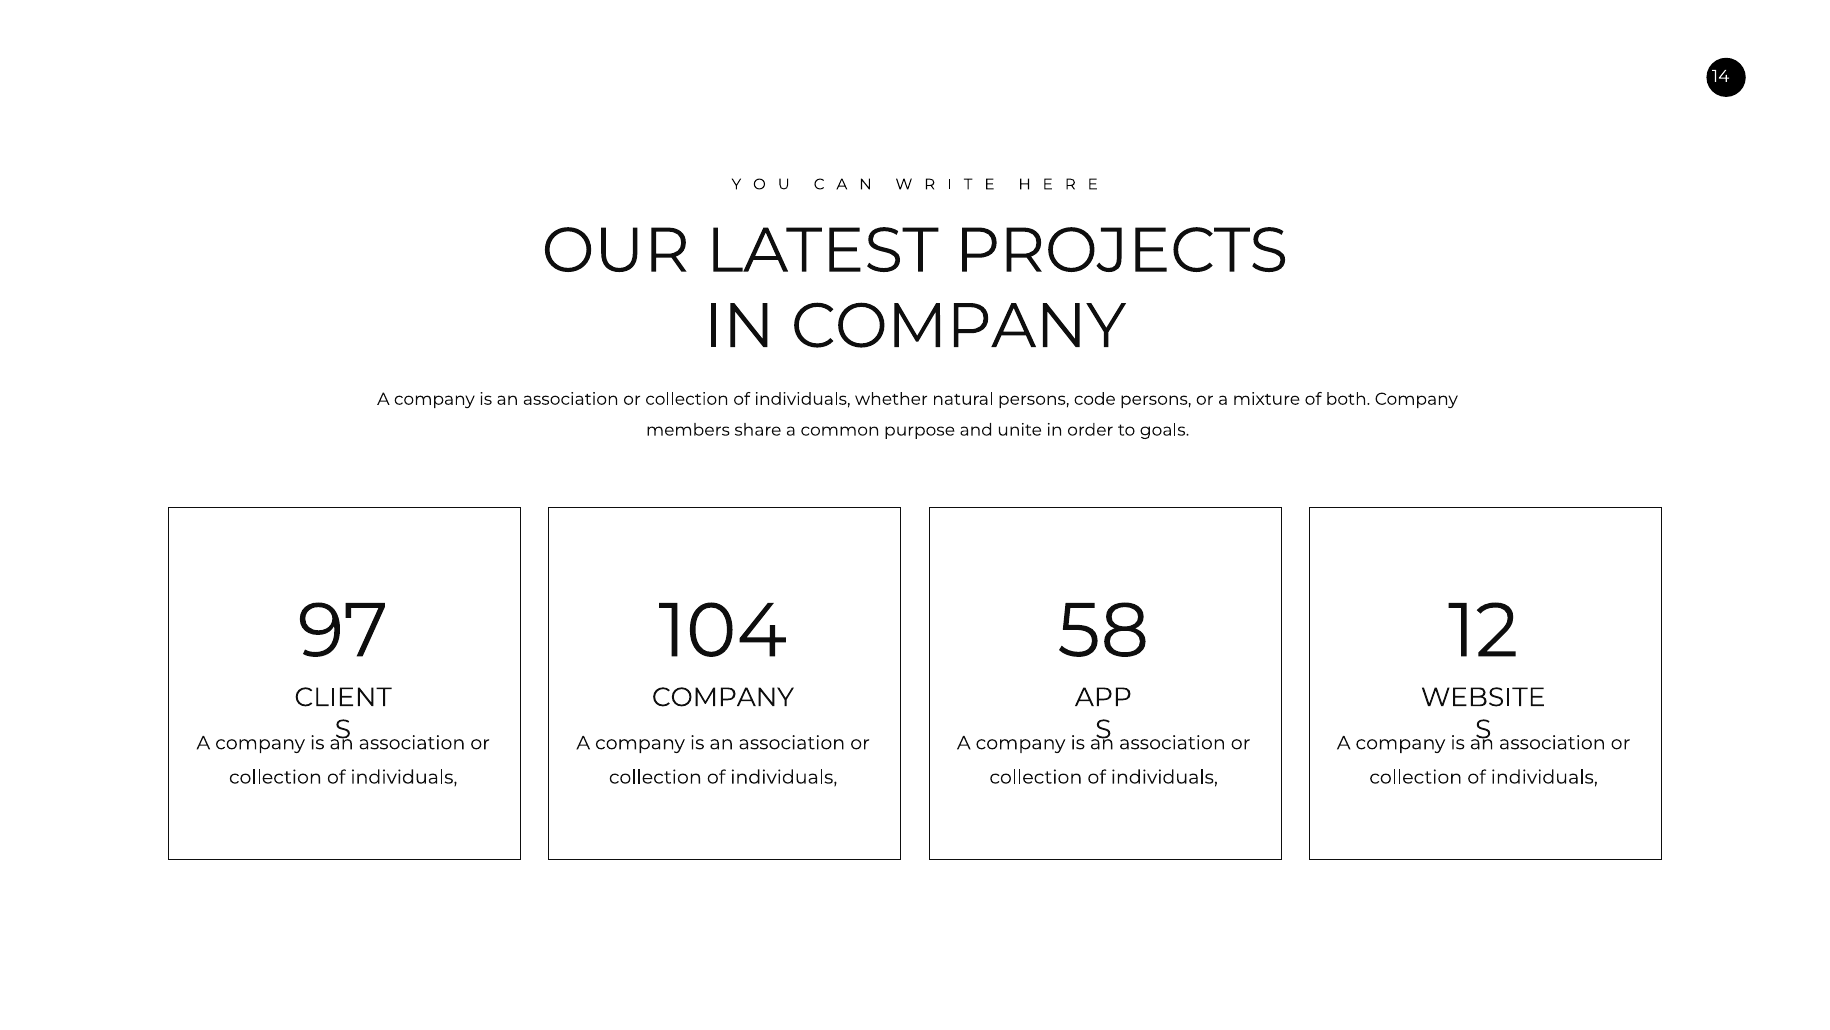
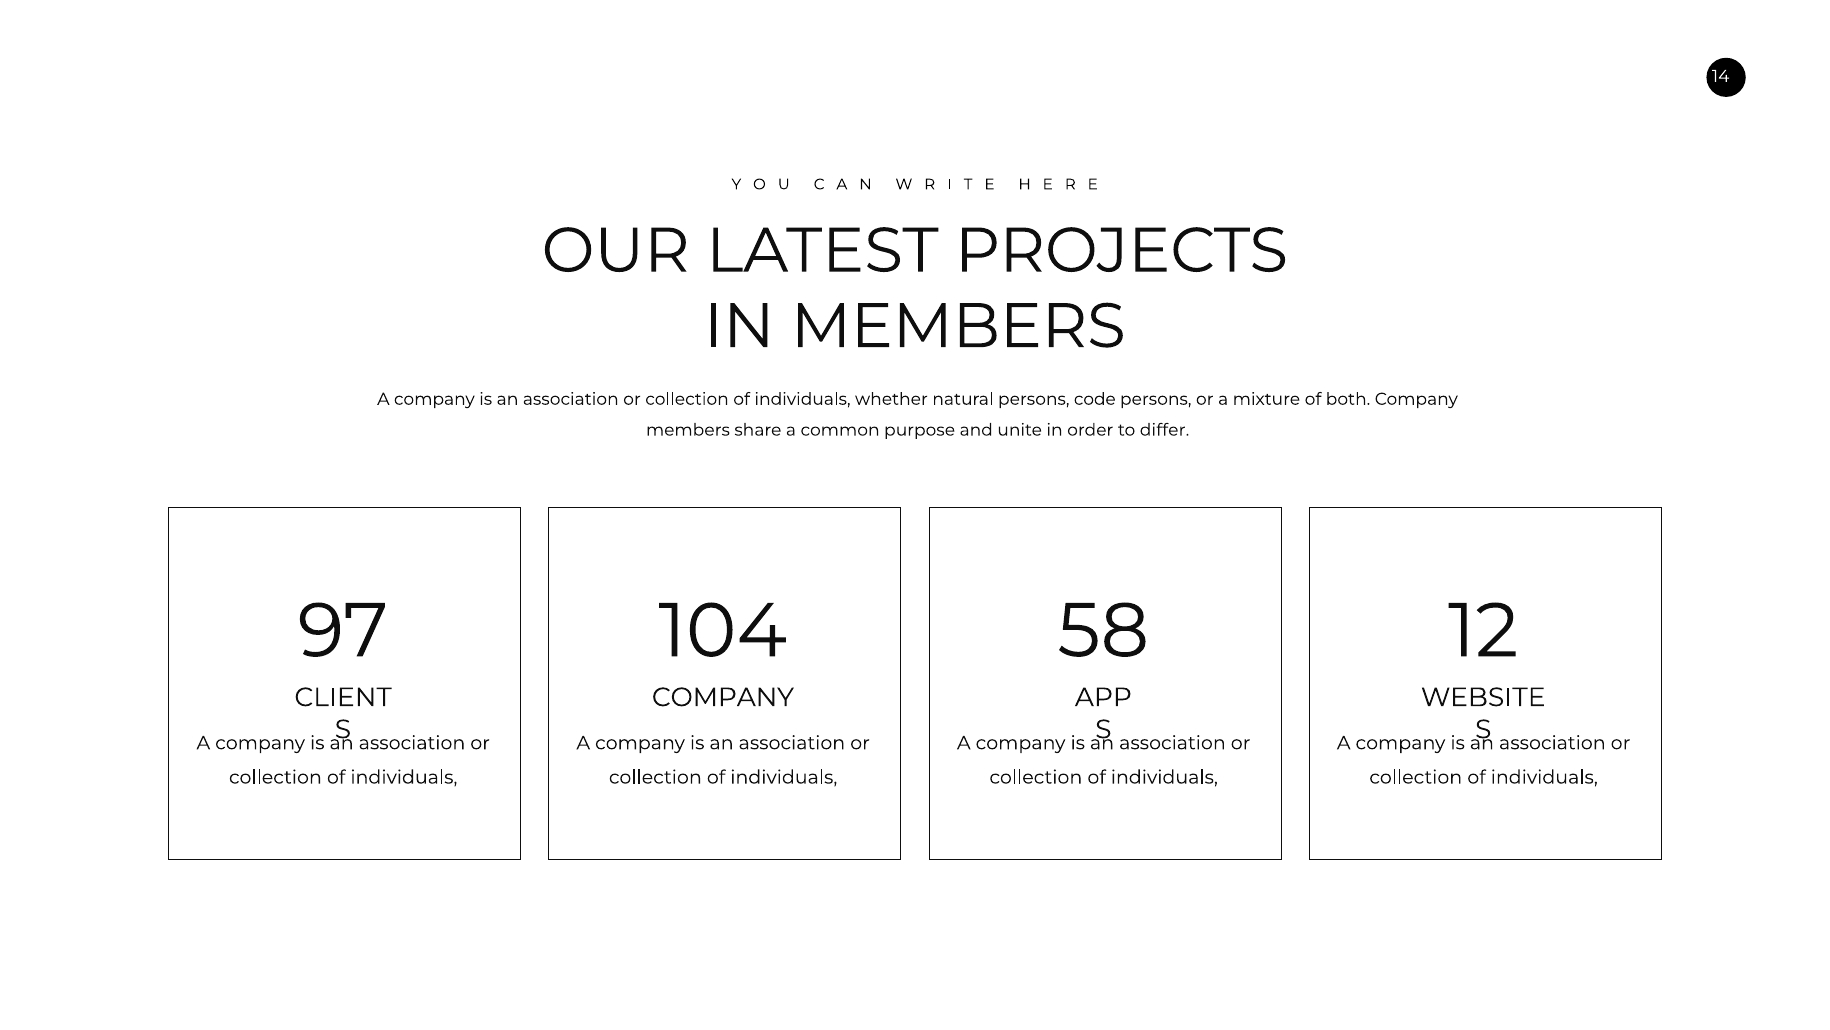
IN COMPANY: COMPANY -> MEMBERS (958, 326)
goals: goals -> differ (1165, 430)
